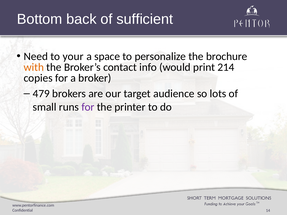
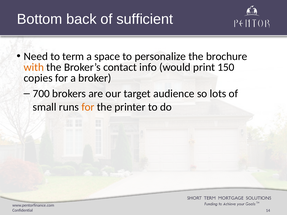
your: your -> term (73, 57)
214: 214 -> 150 (226, 67)
479: 479 -> 700 (41, 94)
for colour: purple -> orange (88, 107)
